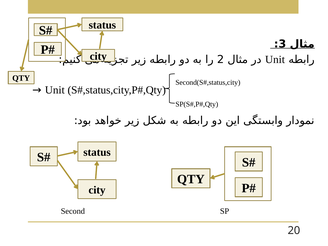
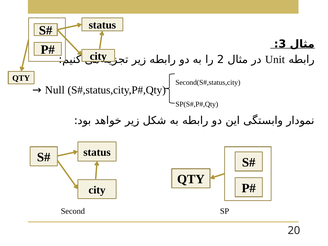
Unit: Unit -> Null (55, 90)
